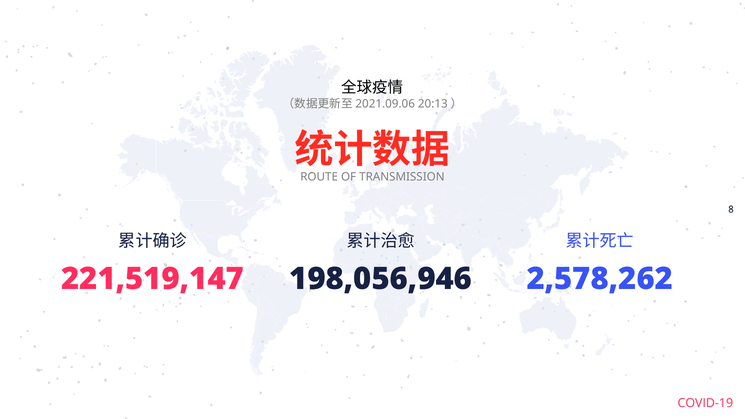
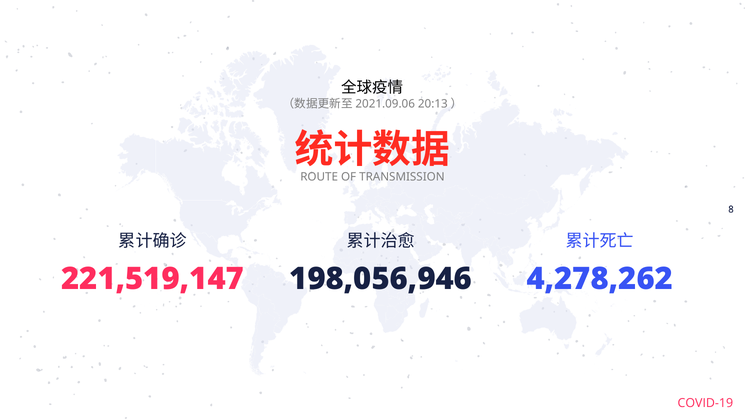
2,578,262: 2,578,262 -> 4,278,262 (600, 279)
